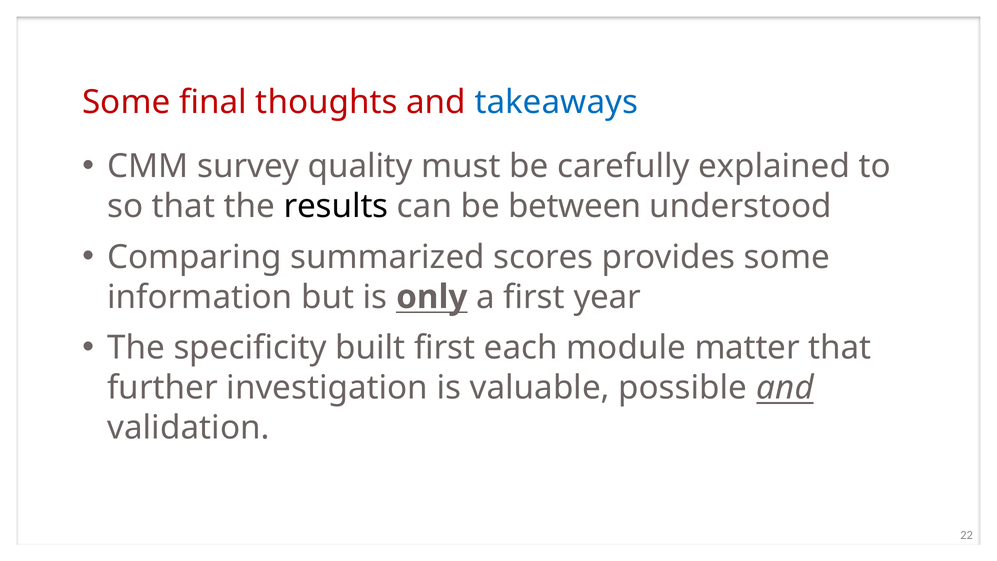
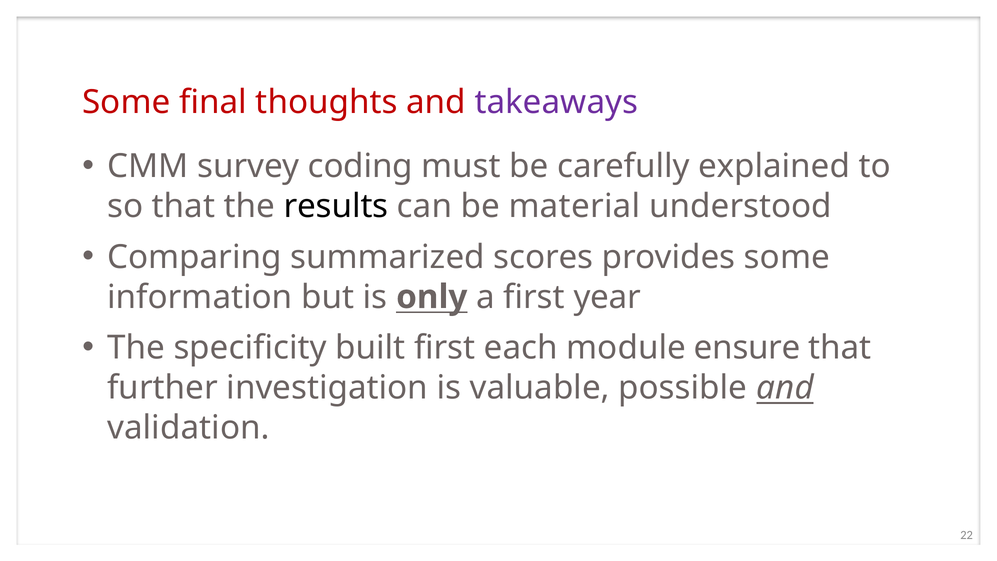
takeaways colour: blue -> purple (556, 102)
quality: quality -> coding (360, 166)
between: between -> material (574, 206)
matter: matter -> ensure (747, 348)
